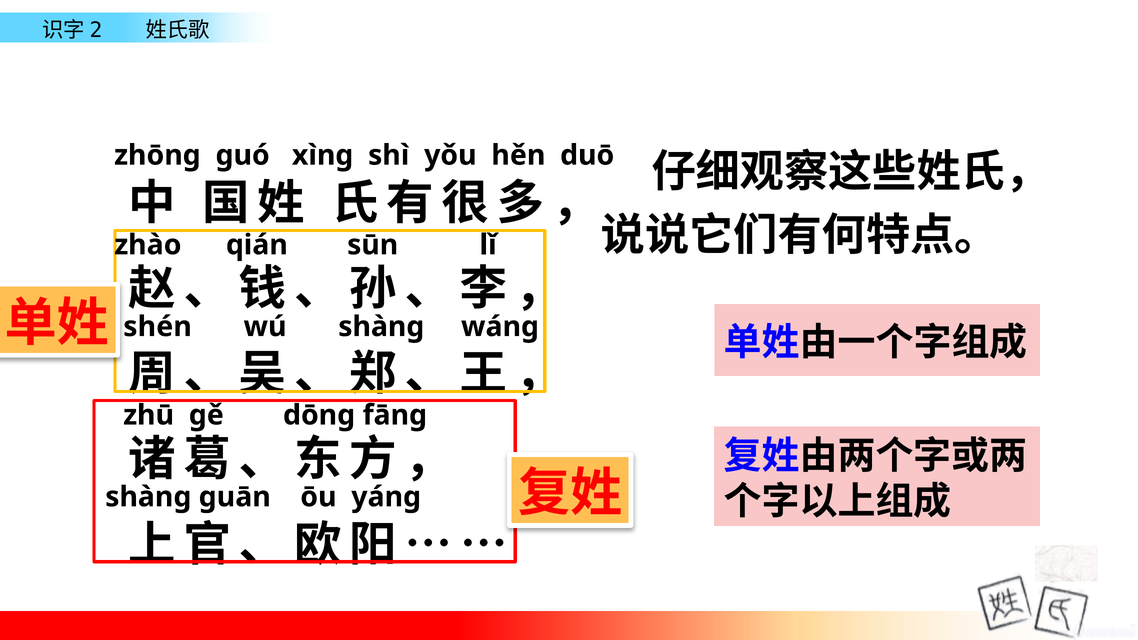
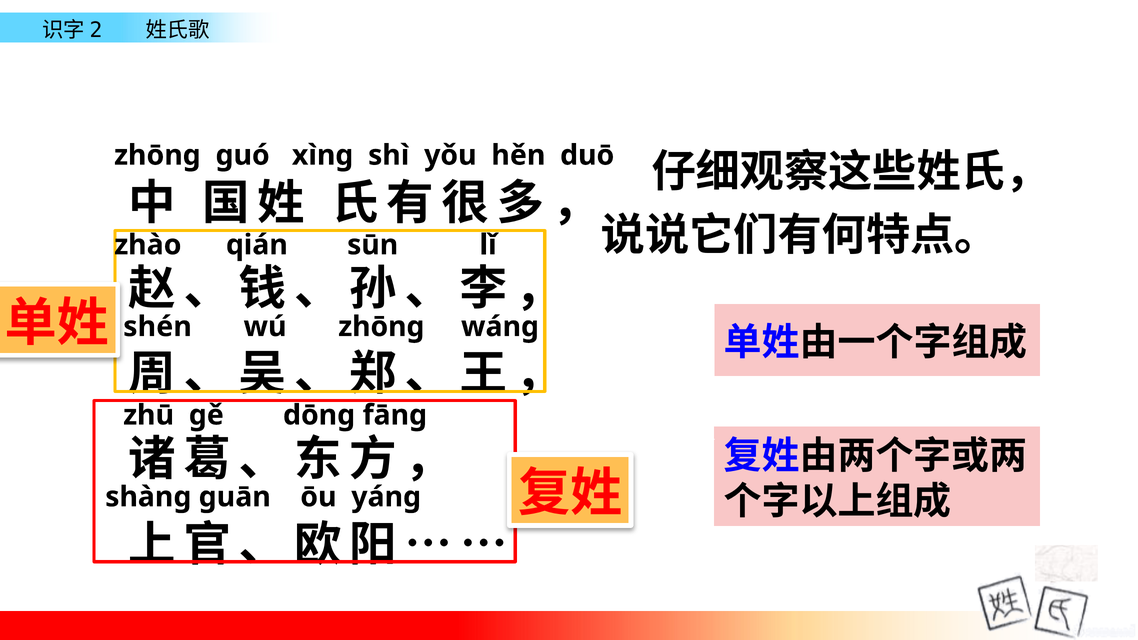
wú shànɡ: shànɡ -> zhōnɡ (381, 327)
